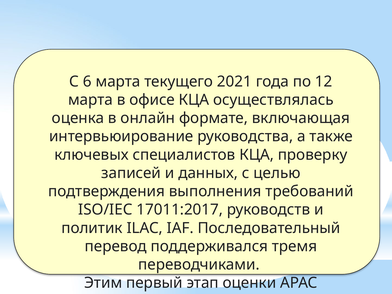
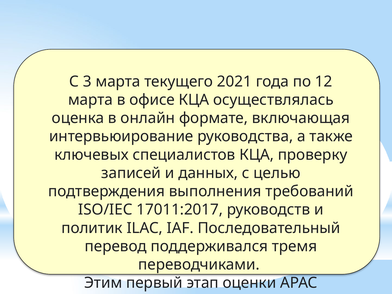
6: 6 -> 3 (87, 82)
